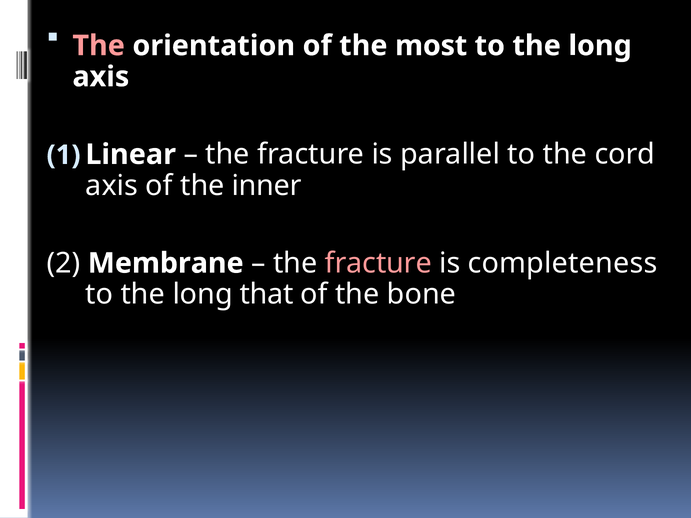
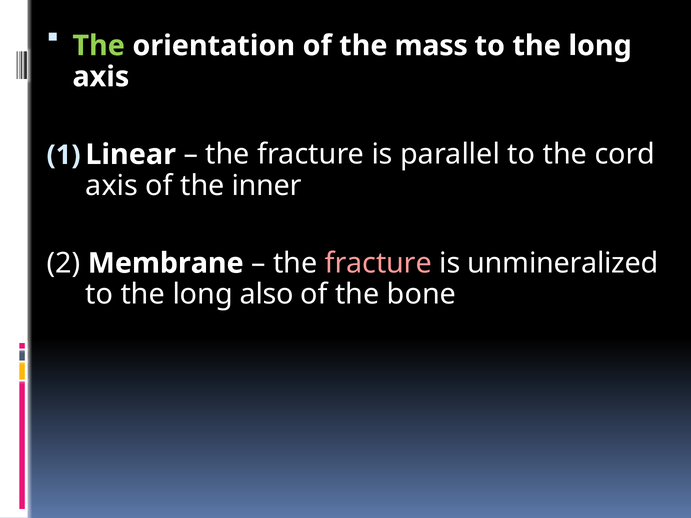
The colour: pink -> light green (99, 46)
most: most -> mass (431, 46)
completeness: completeness -> unmineralized (563, 263)
that: that -> also (267, 294)
